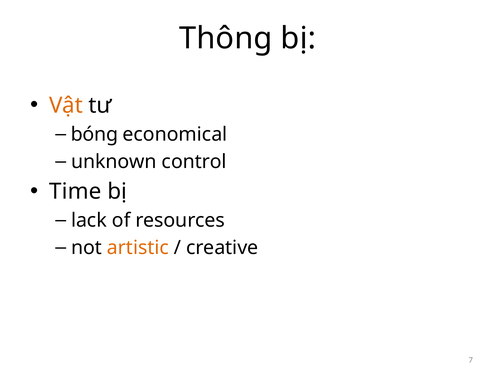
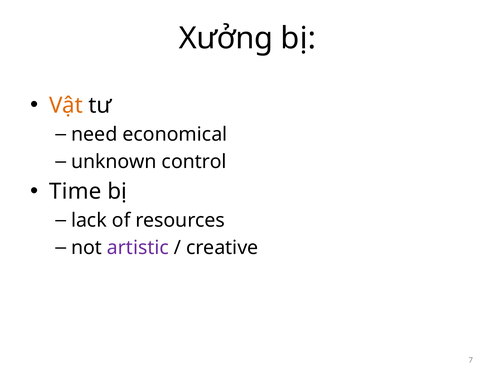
Thông: Thông -> Xưởng (226, 38)
bóng: bóng -> need (94, 134)
artistic colour: orange -> purple (138, 248)
